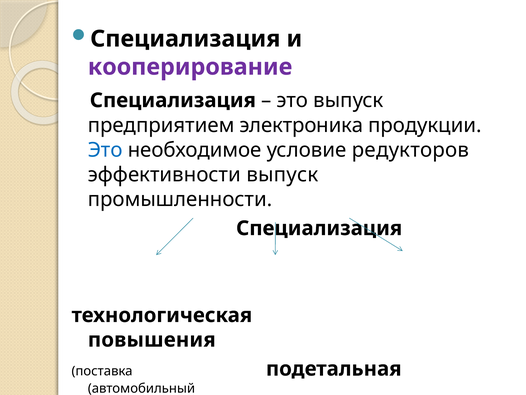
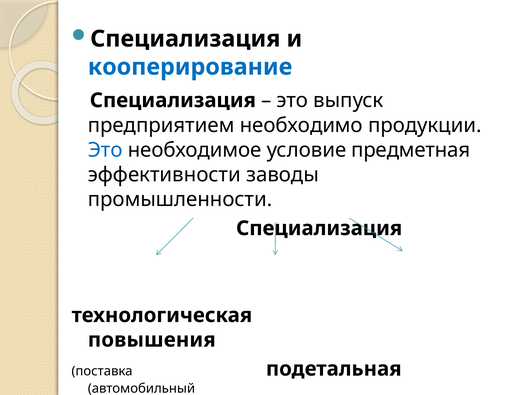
кооперирование colour: purple -> blue (190, 67)
электроника: электроника -> необходимо (301, 125)
условие редукторов: редукторов -> предметная (411, 150)
эффективности выпуск: выпуск -> заводы (282, 175)
